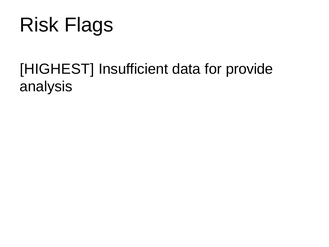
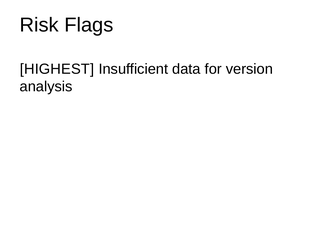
provide: provide -> version (249, 69)
